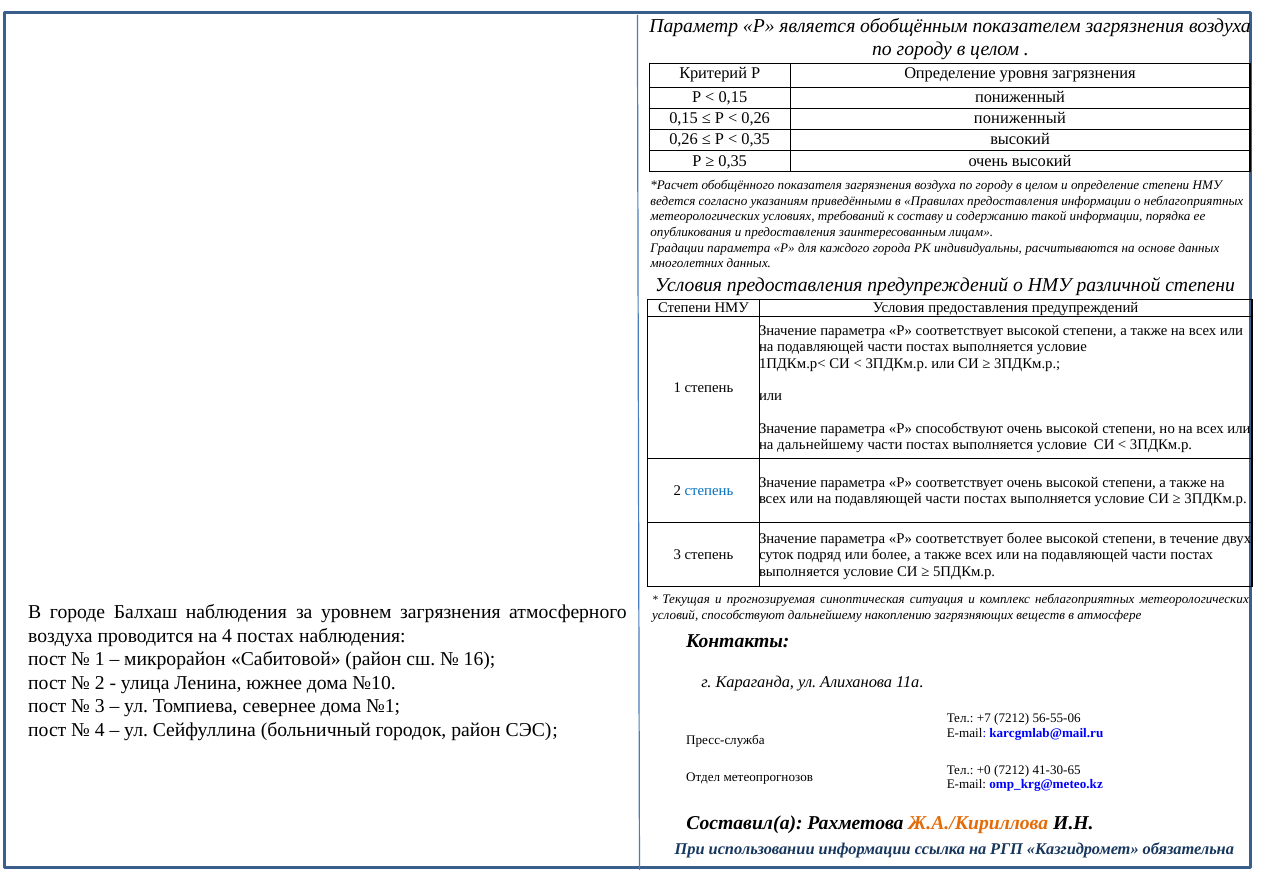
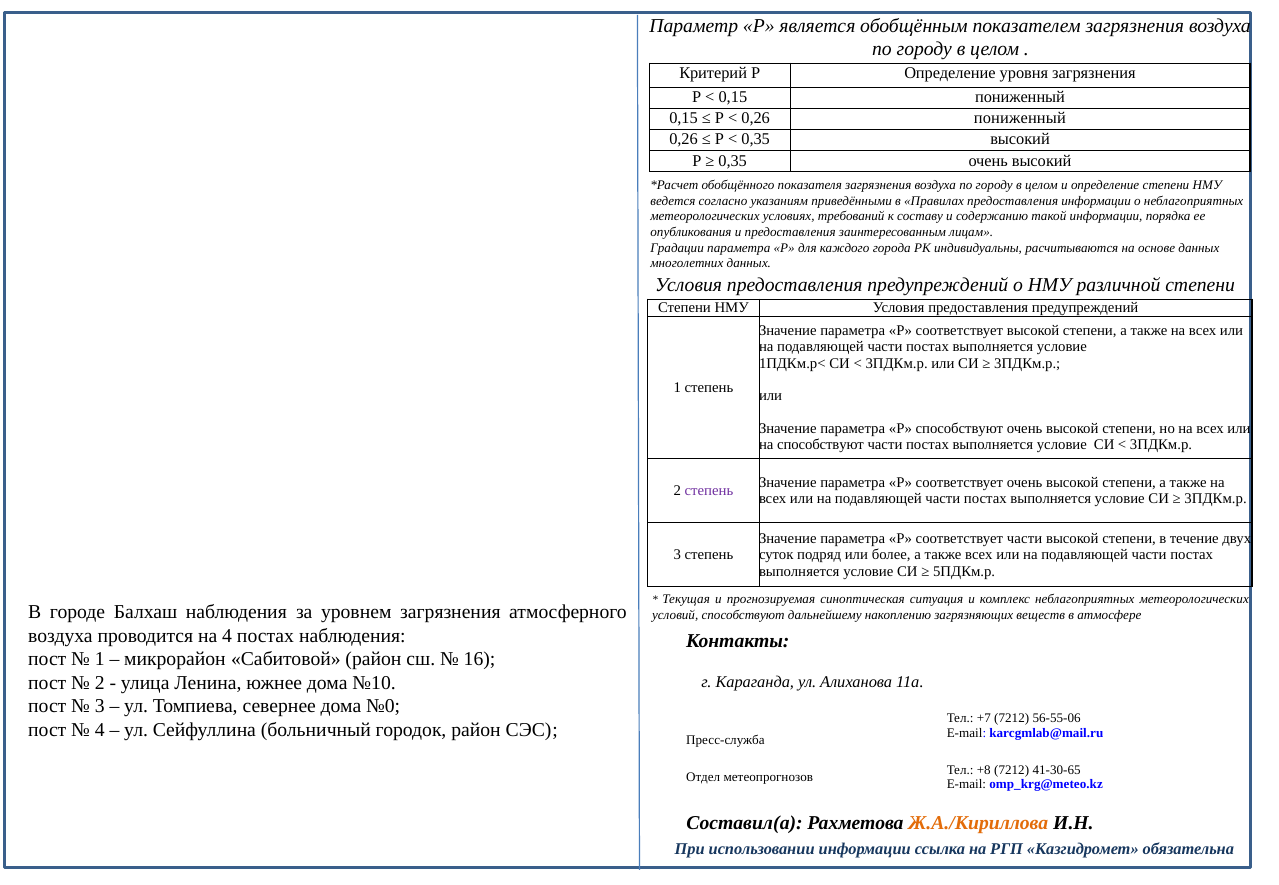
на дальнейшему: дальнейшему -> способствуют (821, 445)
степень colour: blue -> purple (709, 491)
соответствует более: более -> части (1025, 539)
№1: №1 -> №0 (383, 707)
+0: +0 -> +8 (984, 770)
